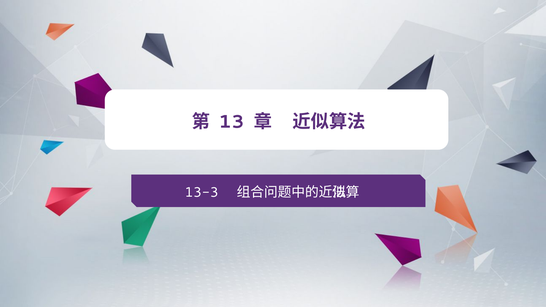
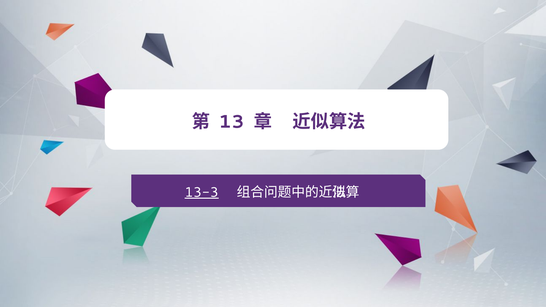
13-3 underline: none -> present (202, 192)
